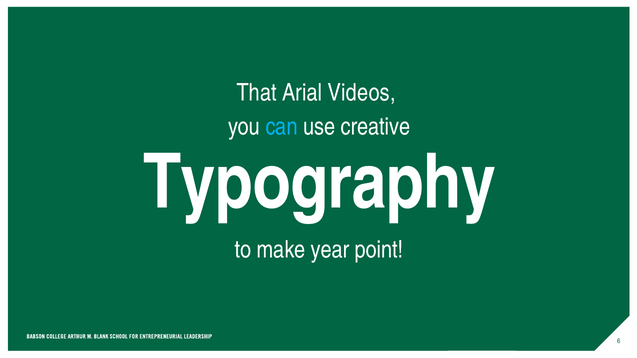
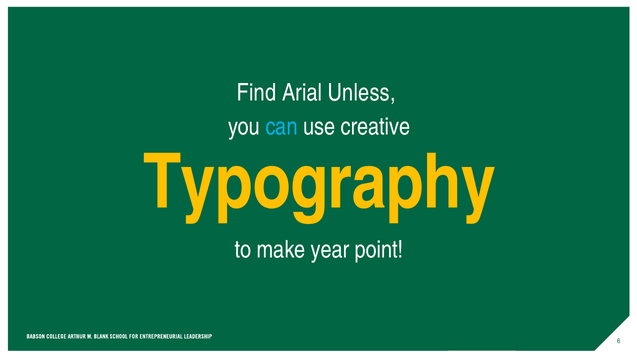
That: That -> Find (257, 93)
Videos: Videos -> Unless (362, 93)
Typography colour: white -> yellow (320, 183)
